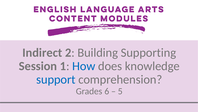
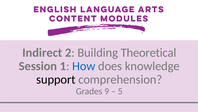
Supporting: Supporting -> Theoretical (149, 52)
support colour: blue -> black (56, 79)
6: 6 -> 9 (107, 91)
